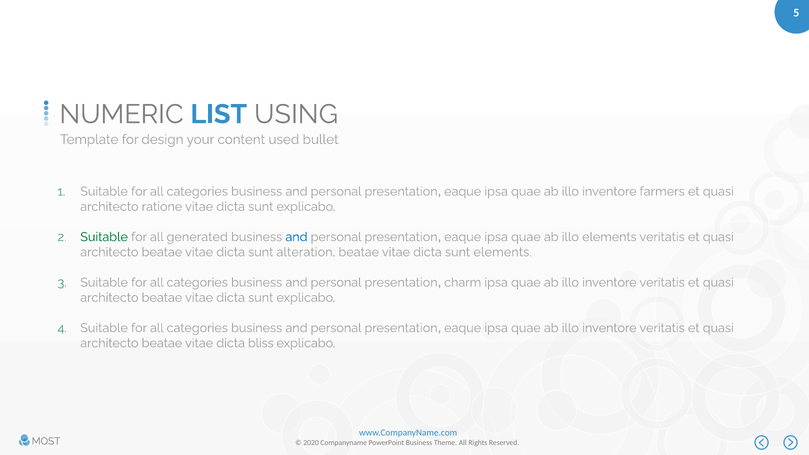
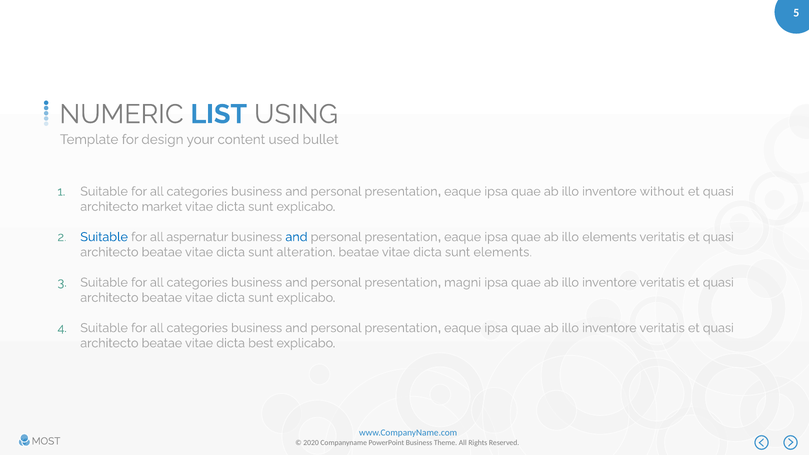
farmers: farmers -> without (662, 191)
ratione: ratione -> market (162, 207)
Suitable colour: green -> blue (104, 237)
generated: generated -> aspernatur (197, 237)
charm: charm -> magni (463, 282)
bliss: bliss -> best (261, 343)
